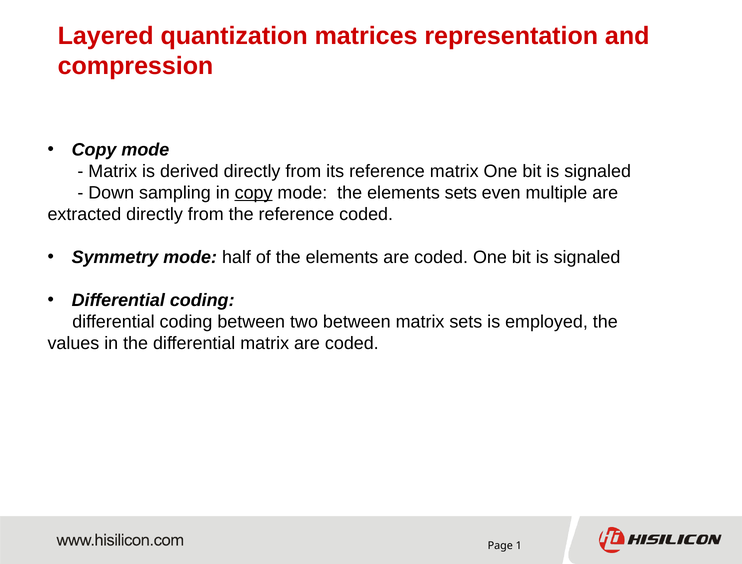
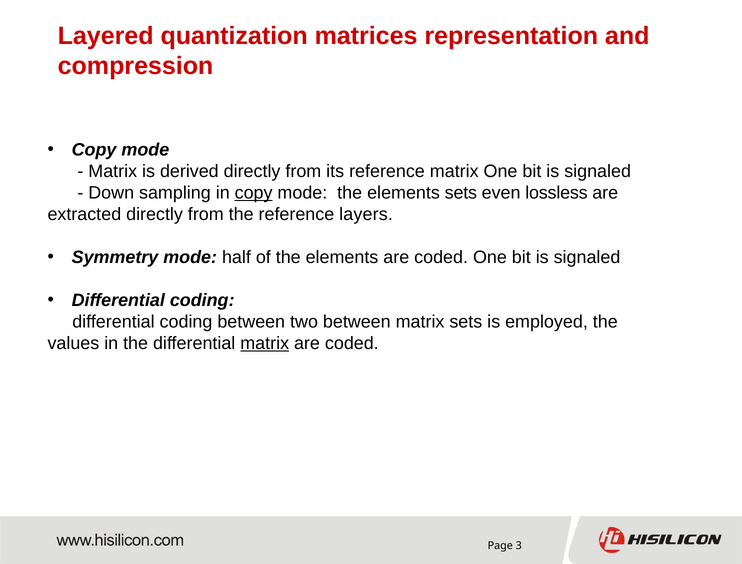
multiple: multiple -> lossless (556, 193)
reference coded: coded -> layers (366, 214)
matrix underline: none -> present (265, 343)
1: 1 -> 3 (519, 546)
